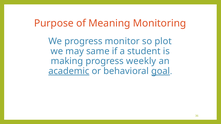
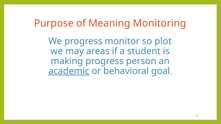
same: same -> areas (98, 51)
weekly: weekly -> person (141, 61)
goal underline: present -> none (161, 71)
